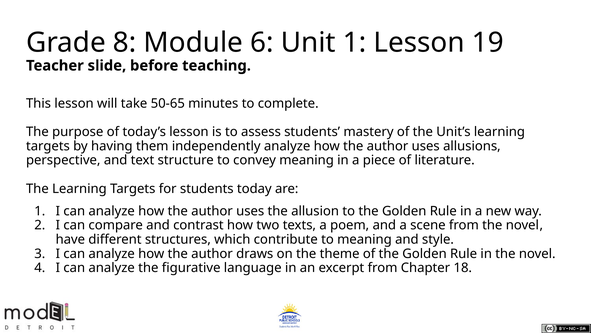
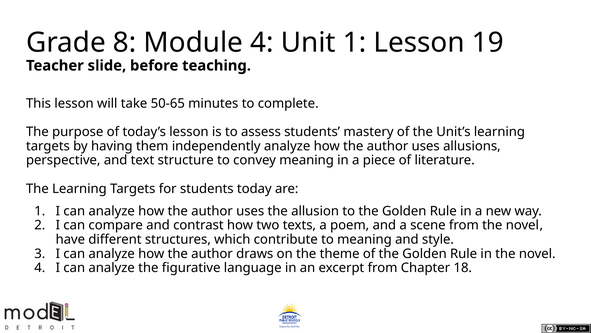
Module 6: 6 -> 4 (262, 42)
